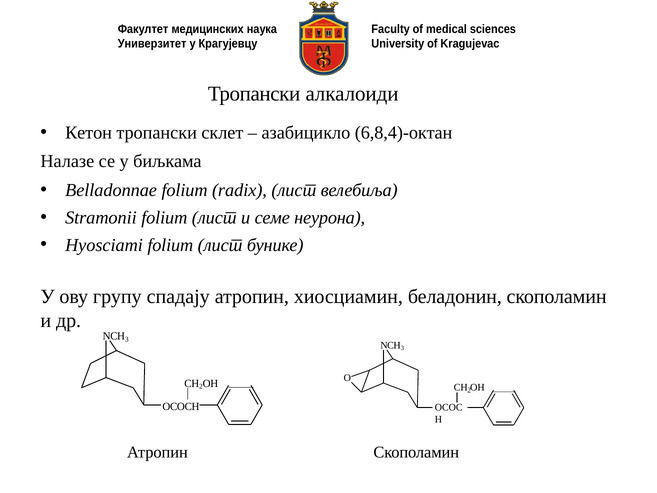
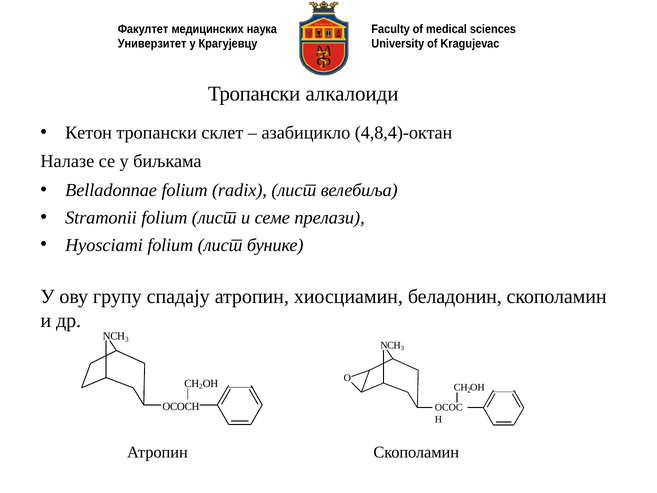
6,8,4)-октан: 6,8,4)-октан -> 4,8,4)-октан (404, 133)
неурона: неурона -> прелази (330, 217)
